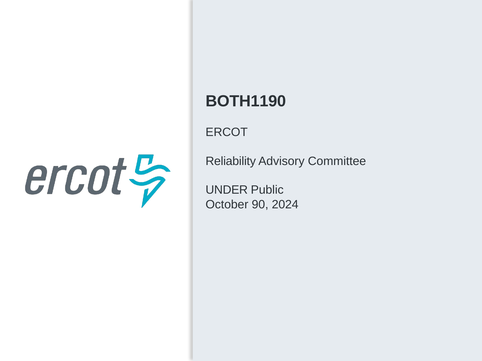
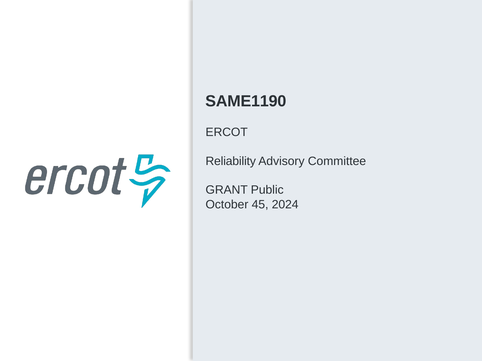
BOTH1190: BOTH1190 -> SAME1190 (246, 101)
UNDER: UNDER -> GRANT (227, 190)
90: 90 -> 45 (260, 205)
